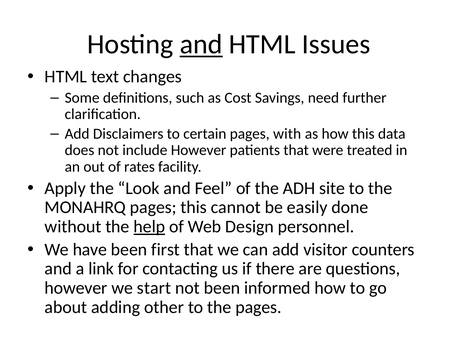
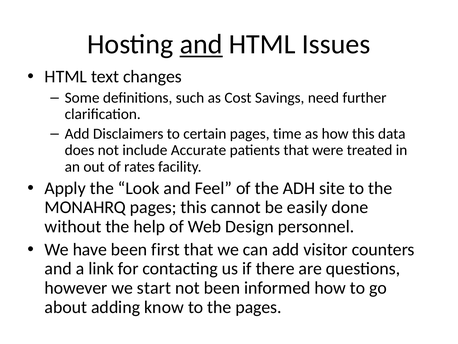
with: with -> time (287, 134)
include However: However -> Accurate (199, 150)
help underline: present -> none (149, 226)
other: other -> know (164, 307)
